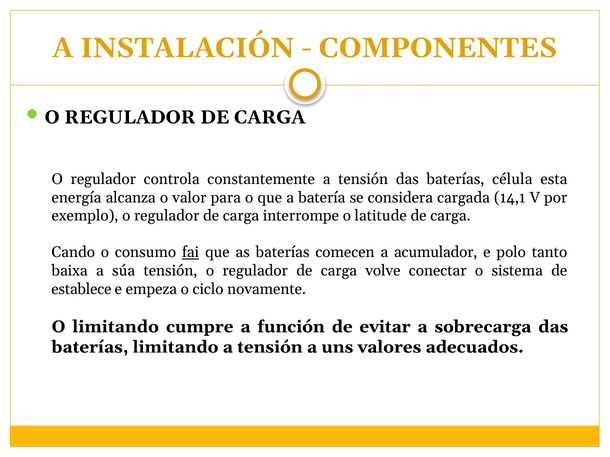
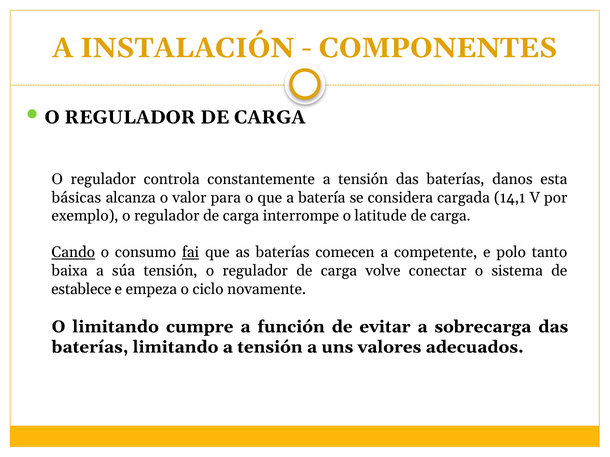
célula: célula -> danos (512, 180)
energía: energía -> básicas (76, 198)
Cando underline: none -> present (73, 253)
acumulador: acumulador -> competente (436, 253)
